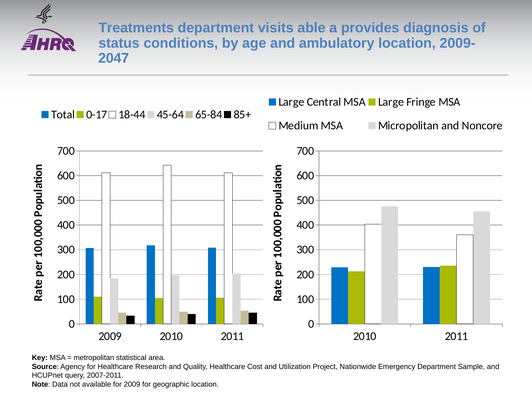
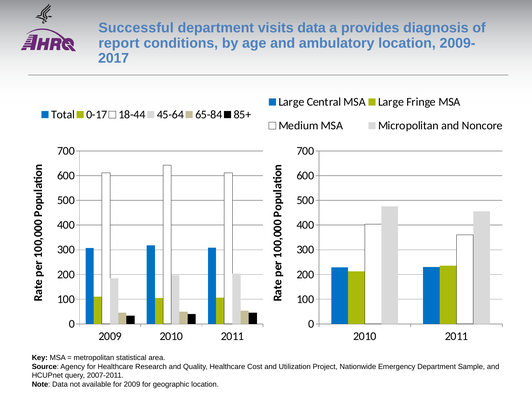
Treatments: Treatments -> Successful (136, 28)
visits able: able -> data (312, 28)
status: status -> report (119, 43)
2047: 2047 -> 2017 (114, 58)
